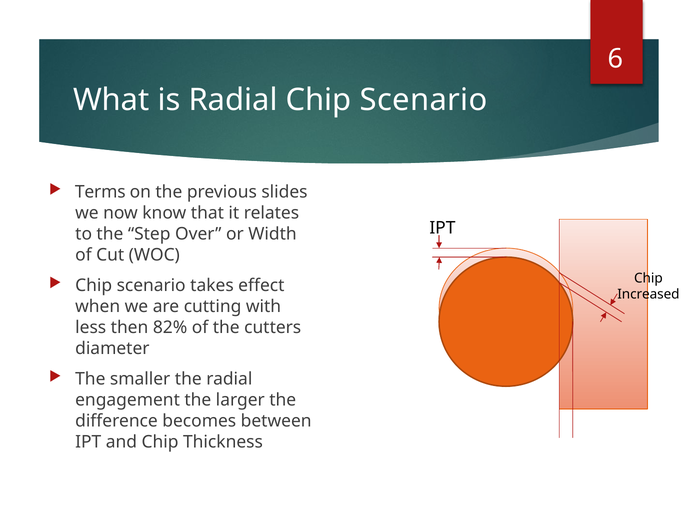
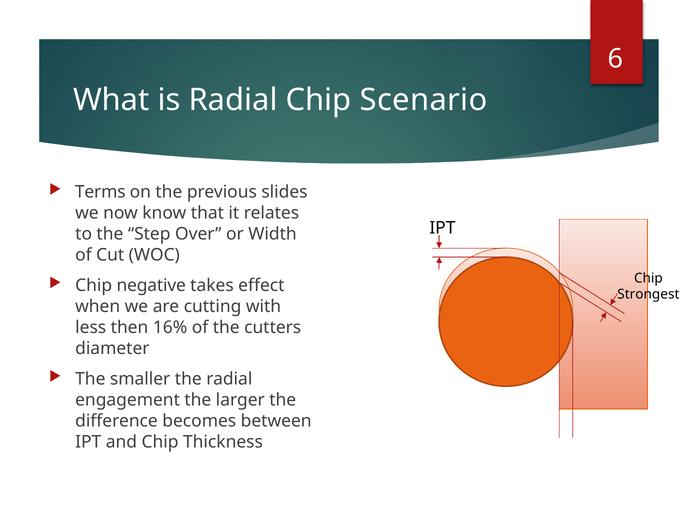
scenario: scenario -> negative (151, 285)
Increased: Increased -> Strongest (648, 294)
82%: 82% -> 16% (170, 327)
